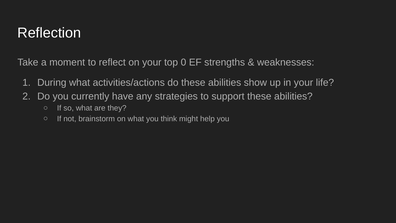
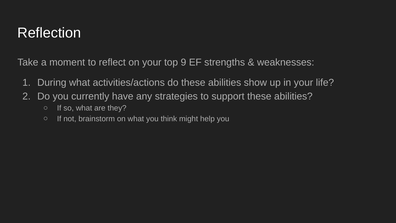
0: 0 -> 9 (183, 62)
